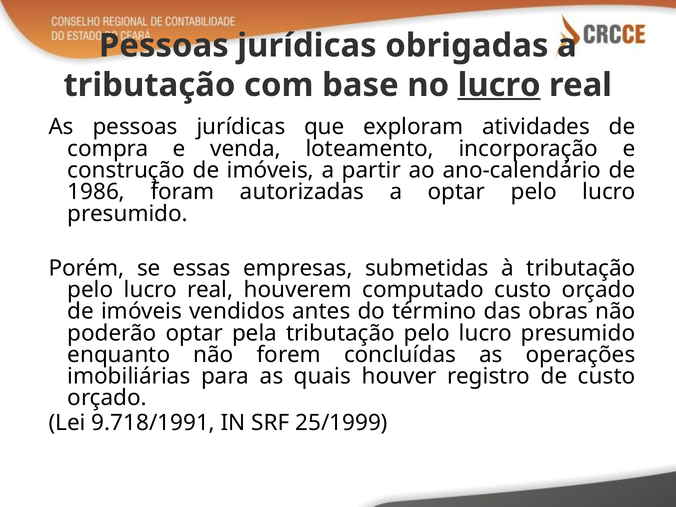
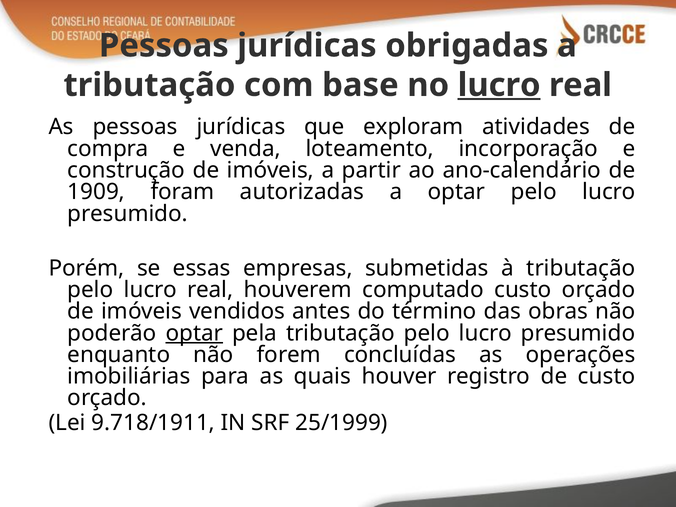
1986: 1986 -> 1909 (96, 192)
optar underline: none -> present (194, 333)
9.718/1991: 9.718/1991 -> 9.718/1911 (153, 423)
